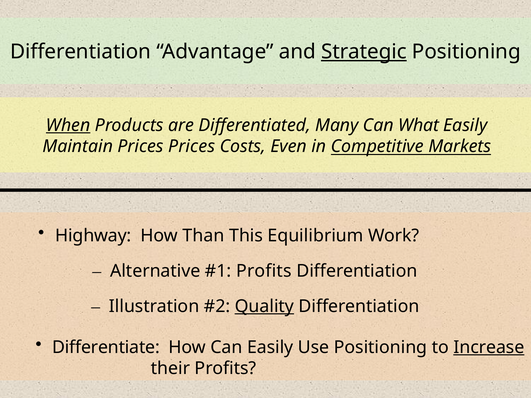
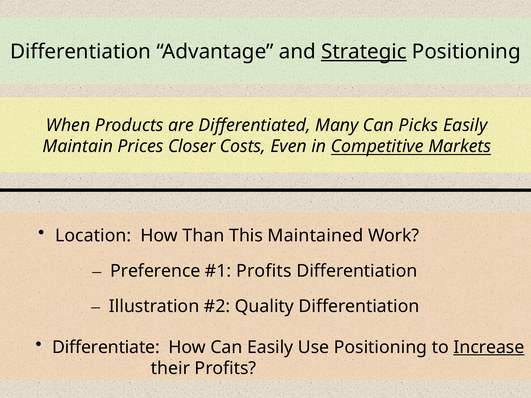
When underline: present -> none (68, 125)
What: What -> Picks (418, 125)
Prices Prices: Prices -> Closer (192, 146)
Highway: Highway -> Location (93, 236)
Equilibrium: Equilibrium -> Maintained (315, 236)
Alternative: Alternative -> Preference (155, 271)
Quality underline: present -> none (264, 307)
